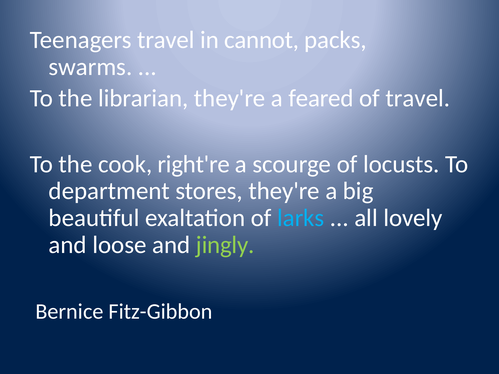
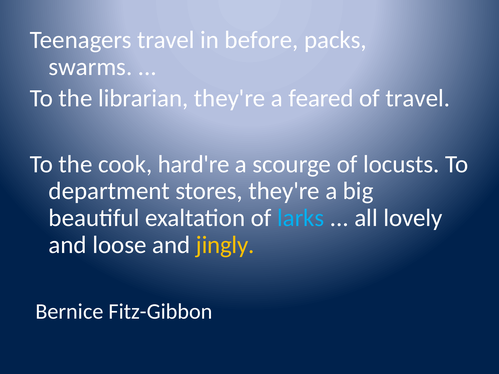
cannot: cannot -> before (261, 40)
right're: right're -> hard're (194, 164)
jingly colour: light green -> yellow (225, 245)
